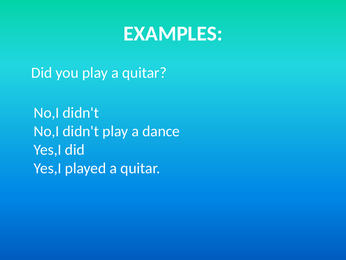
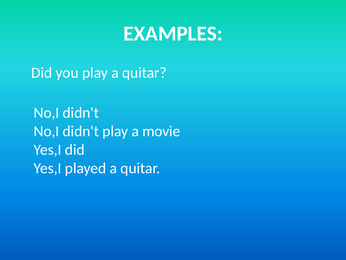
dance: dance -> movie (161, 131)
